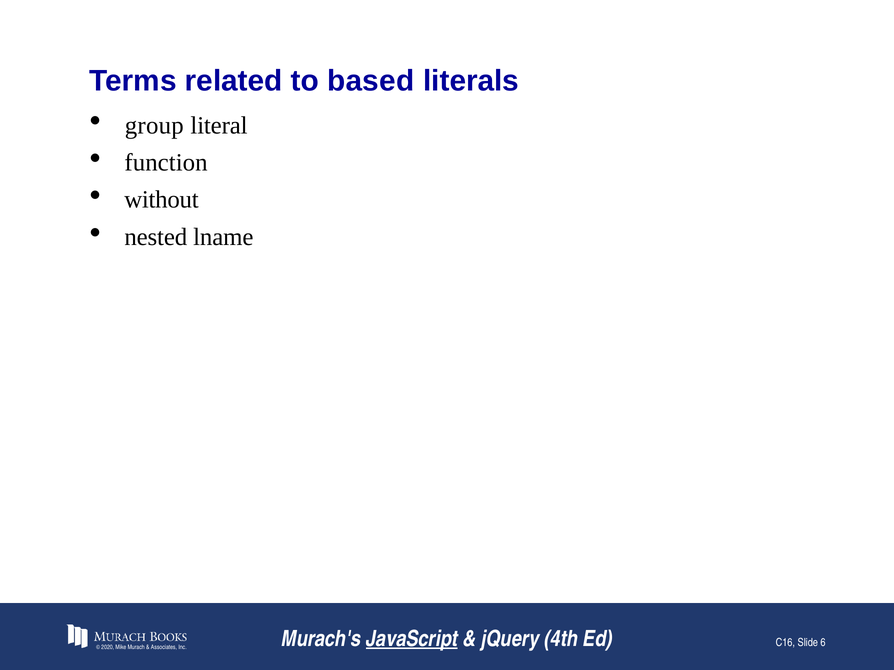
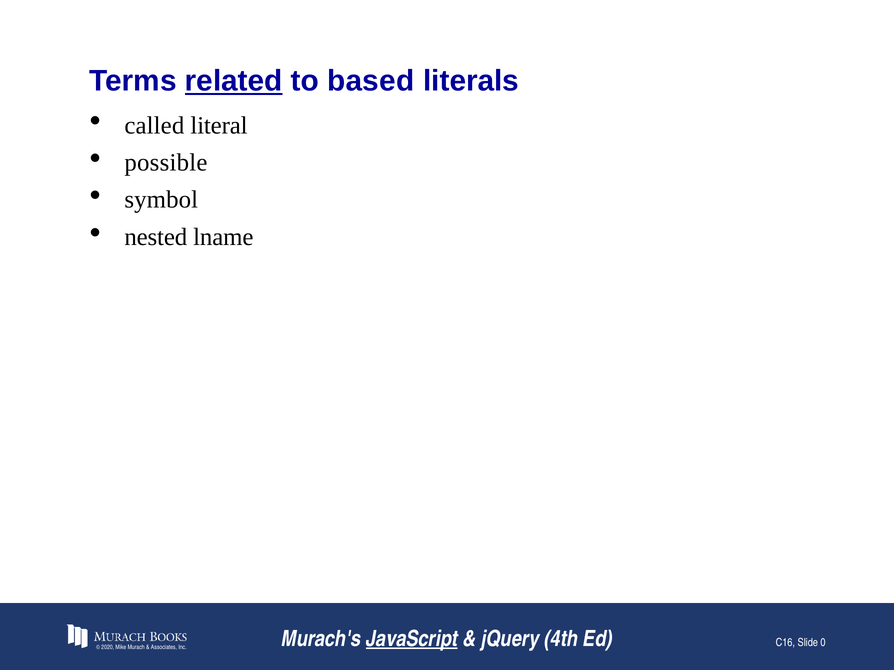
related underline: none -> present (234, 81)
group: group -> called (154, 125)
function: function -> possible (166, 163)
without: without -> symbol (161, 200)
6: 6 -> 0 (823, 643)
